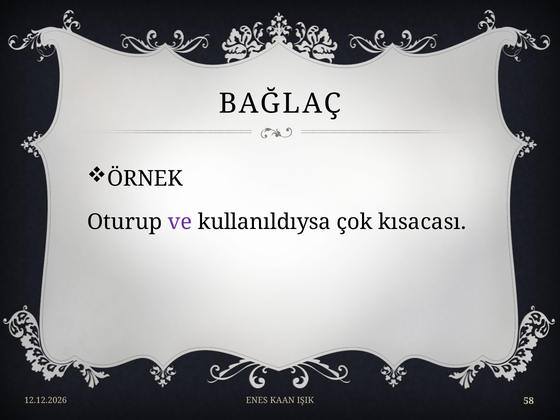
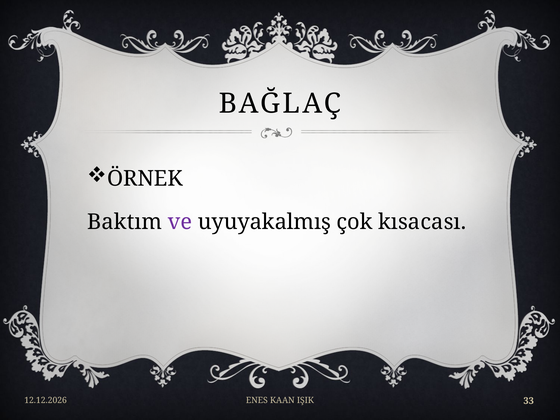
Oturup: Oturup -> Baktım (125, 222)
kullanıldıysa: kullanıldıysa -> uyuyakalmış (264, 222)
58: 58 -> 33 (529, 401)
